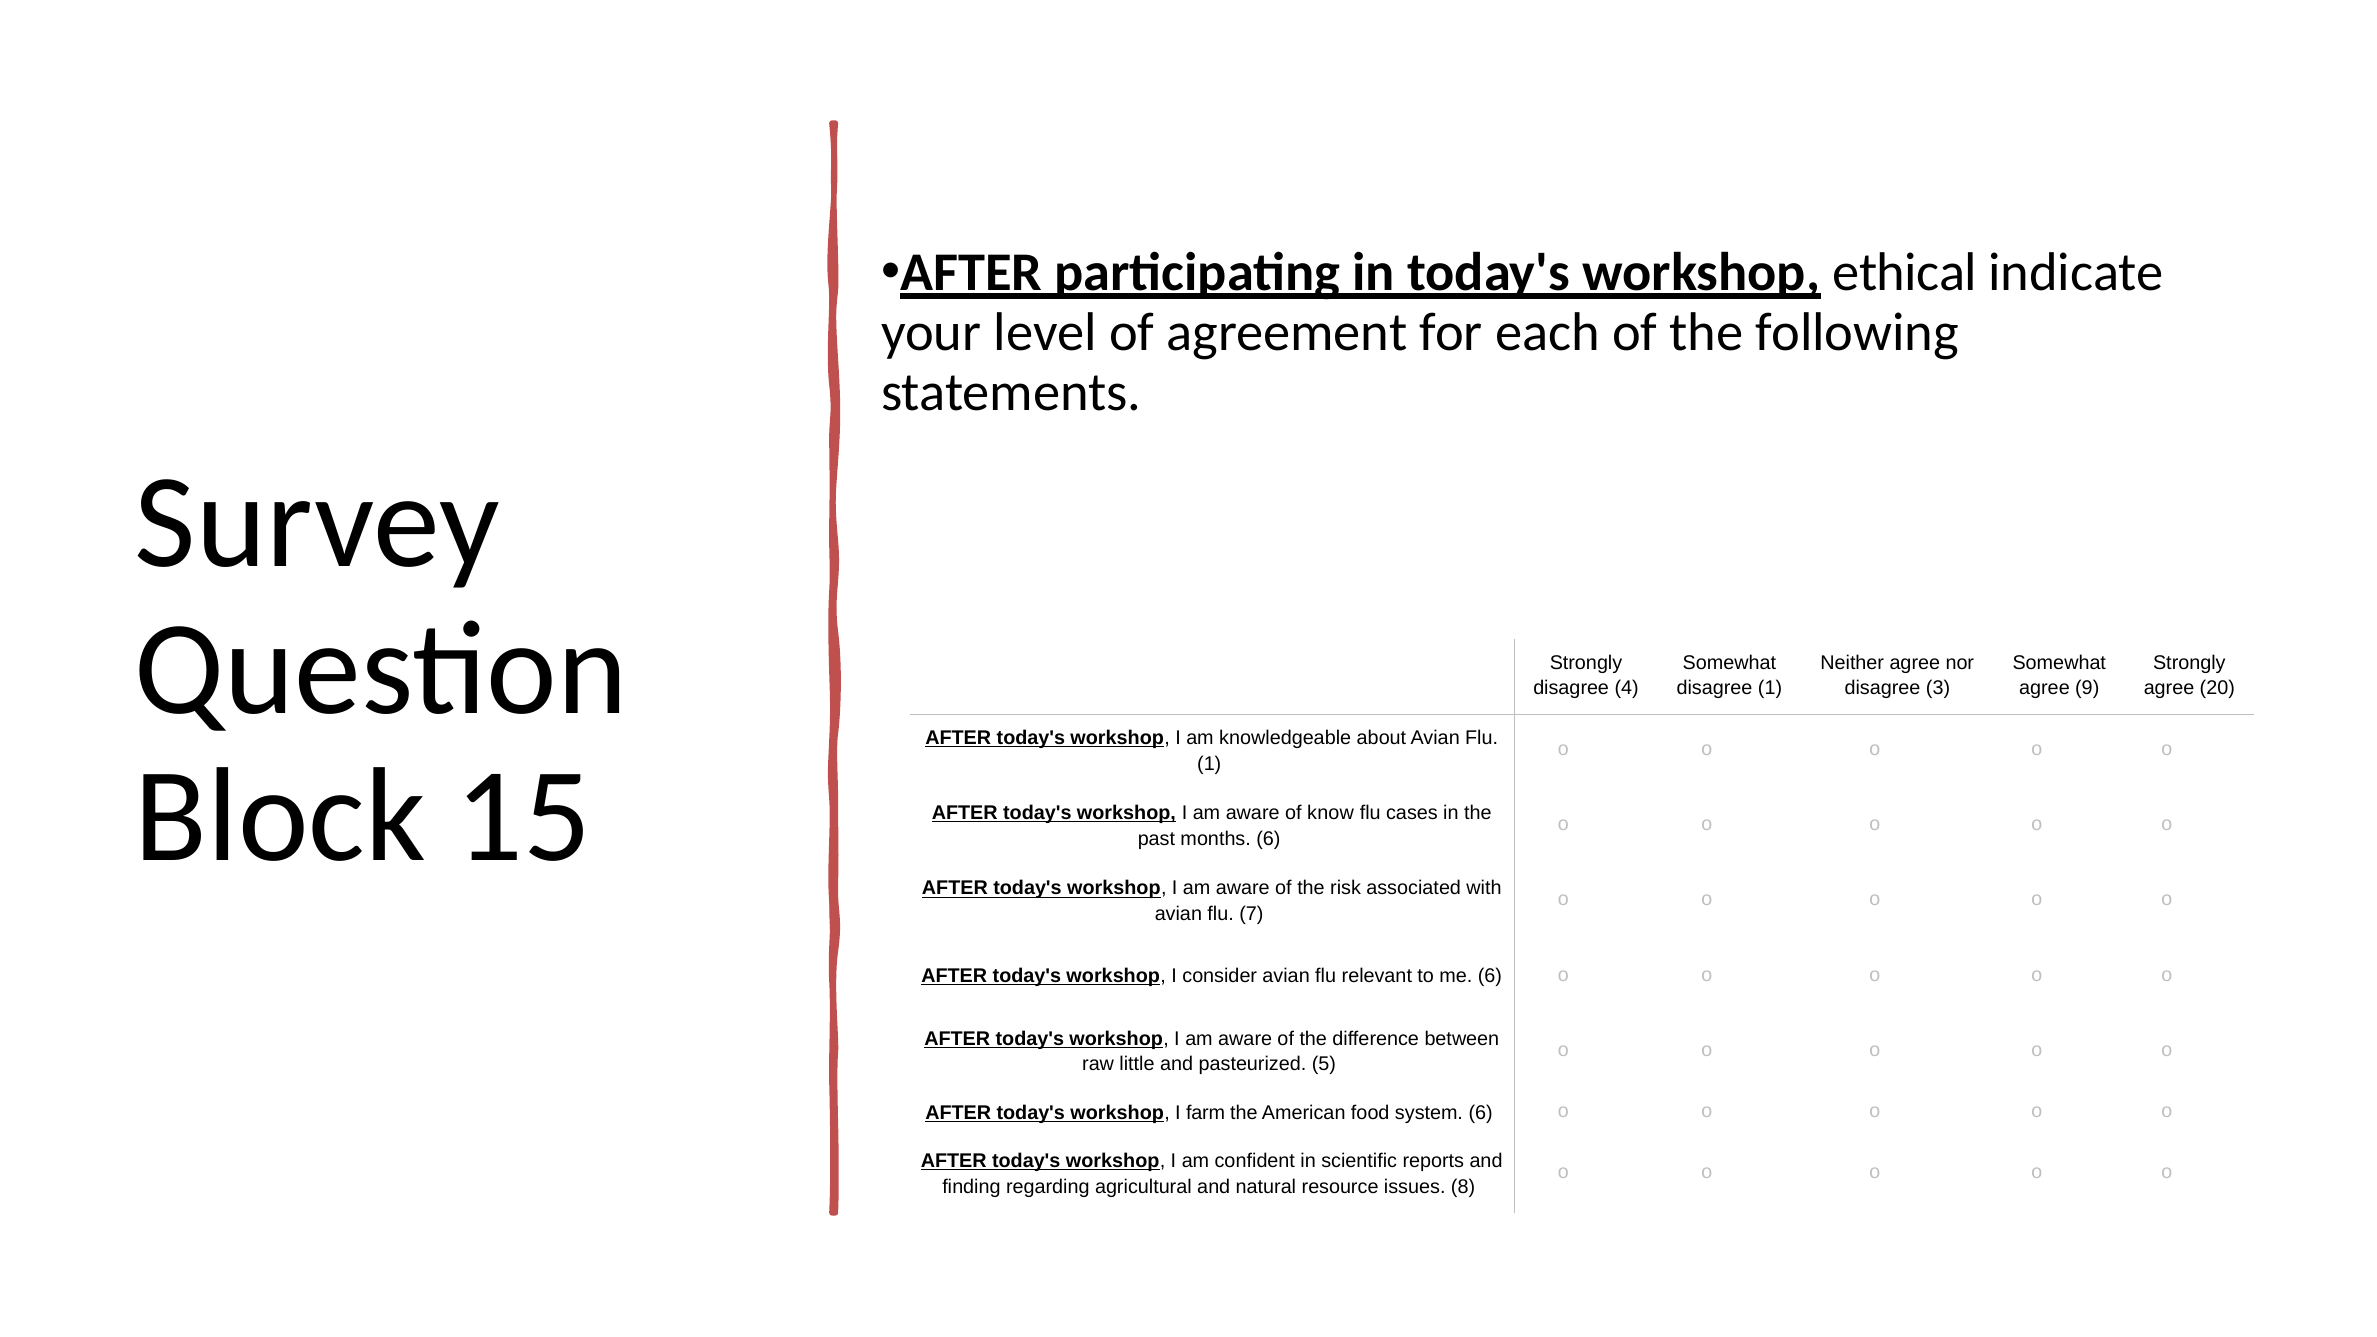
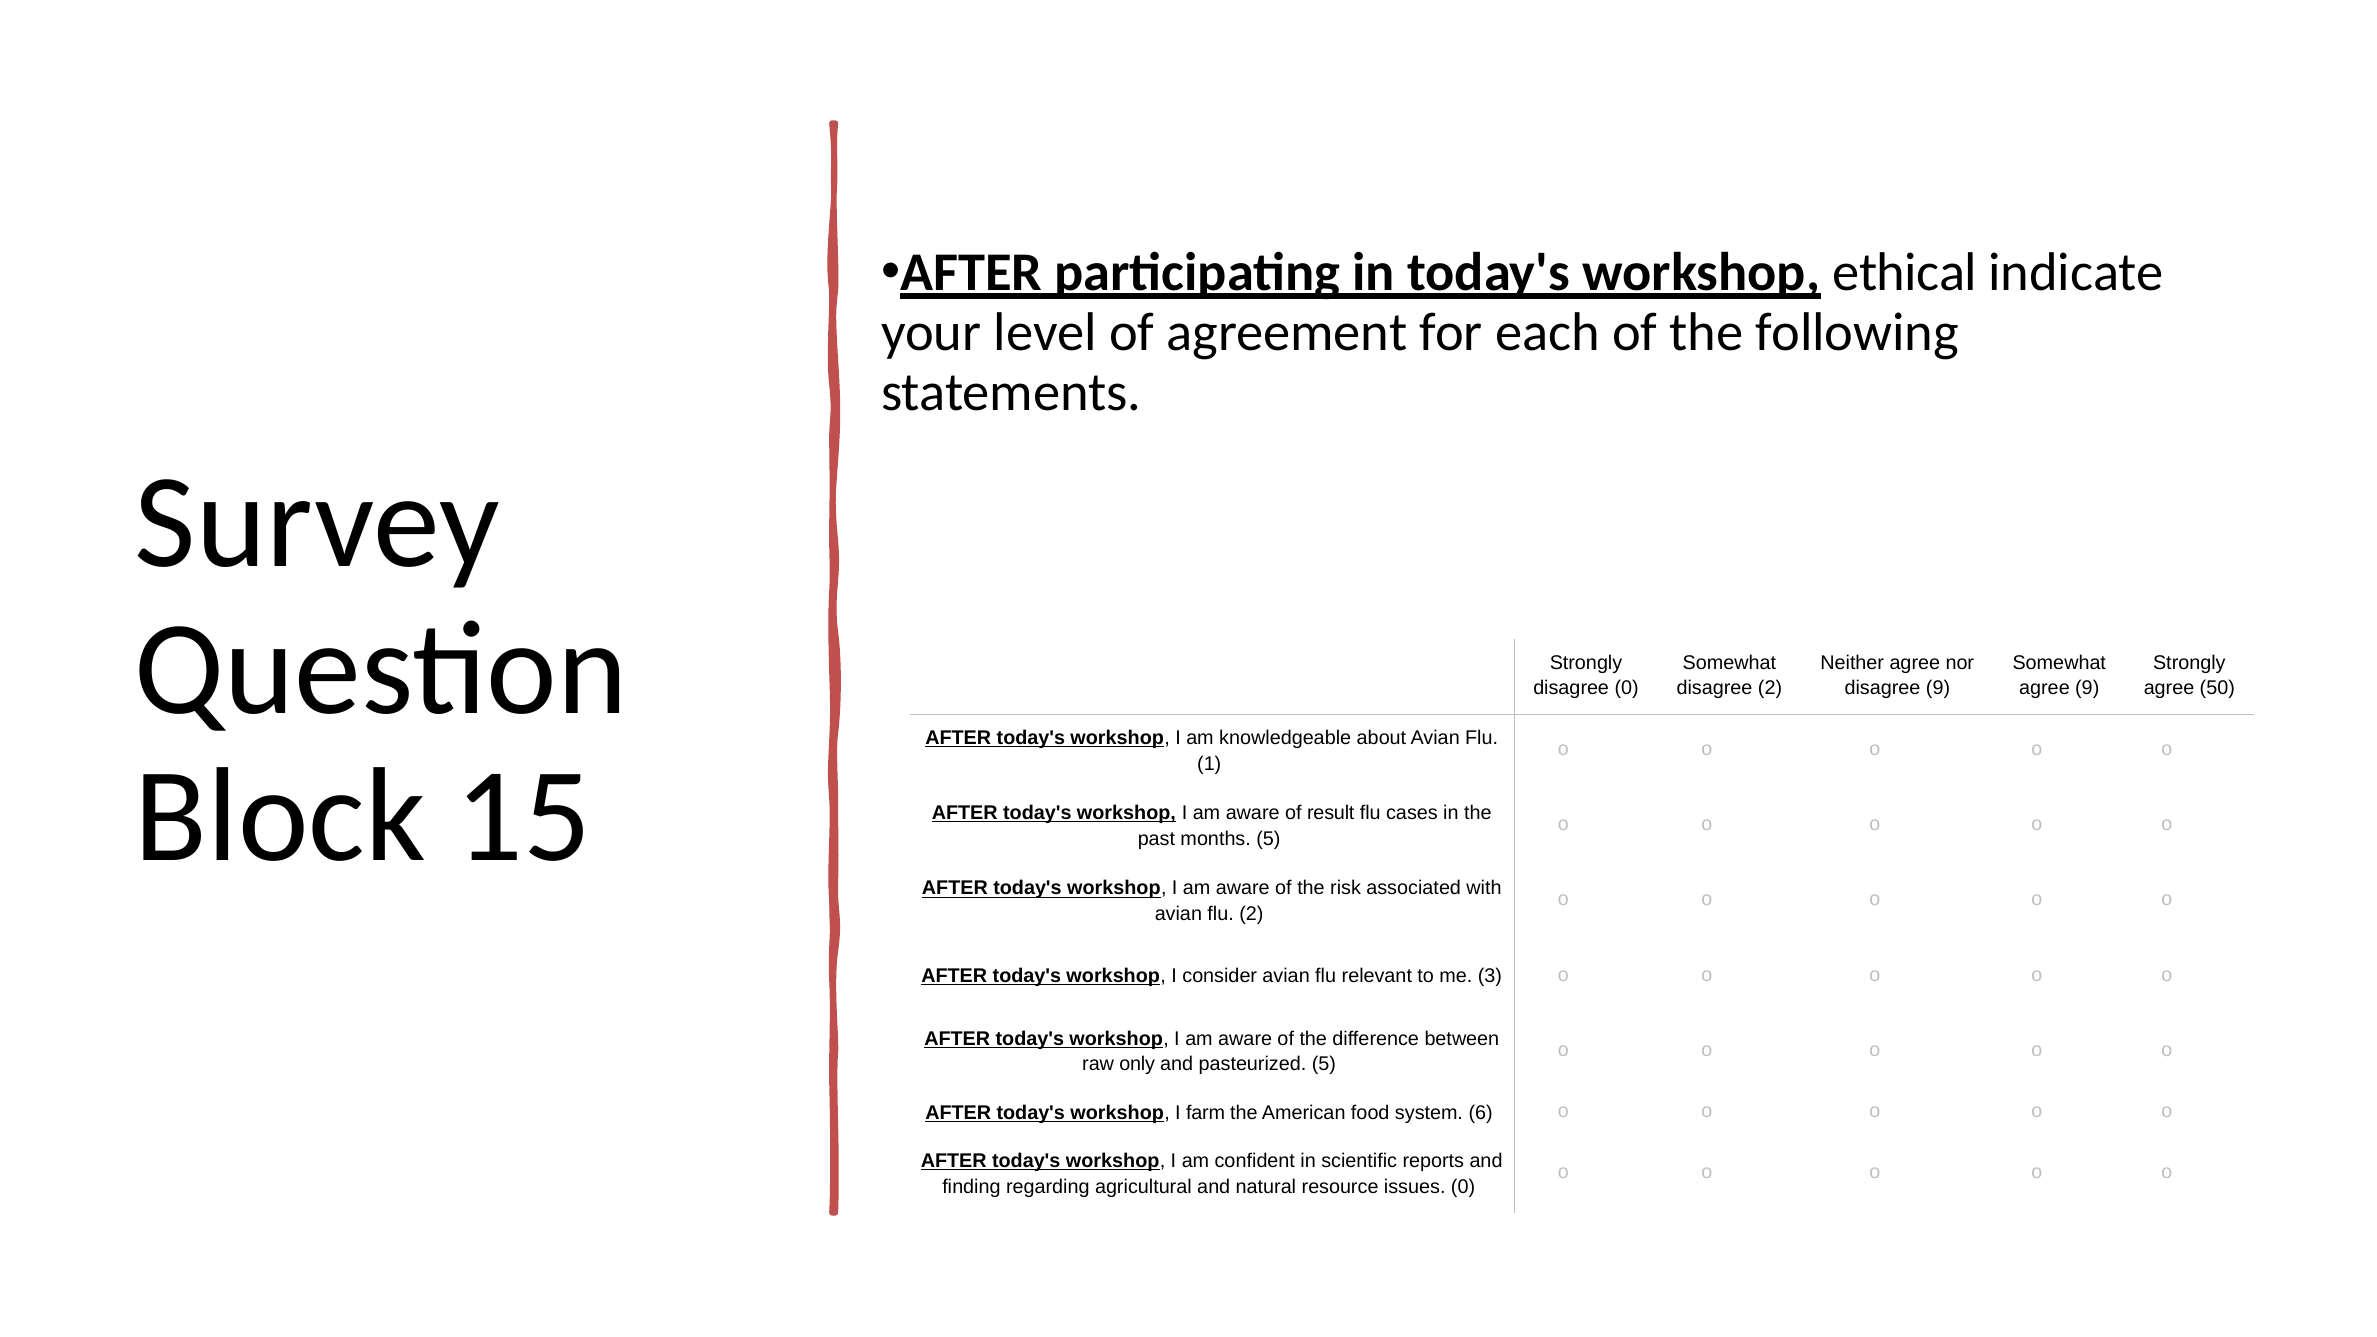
disagree 4: 4 -> 0 (1627, 688)
disagree 1: 1 -> 2 (1770, 688)
disagree 3: 3 -> 9 (1938, 688)
20: 20 -> 50 (2217, 688)
know: know -> result (1331, 813)
months 6: 6 -> 5 (1268, 839)
flu 7: 7 -> 2 (1251, 914)
me 6: 6 -> 3 (1490, 976)
little: little -> only (1137, 1064)
issues 8: 8 -> 0 (1463, 1187)
